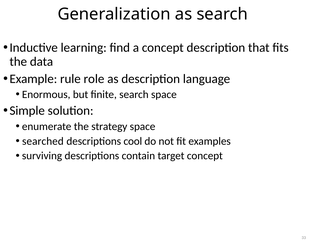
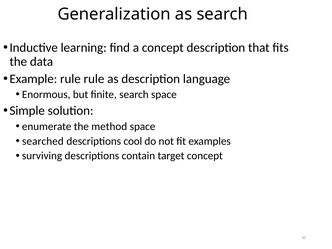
rule role: role -> rule (94, 79)
strategy: strategy -> method (109, 126)
